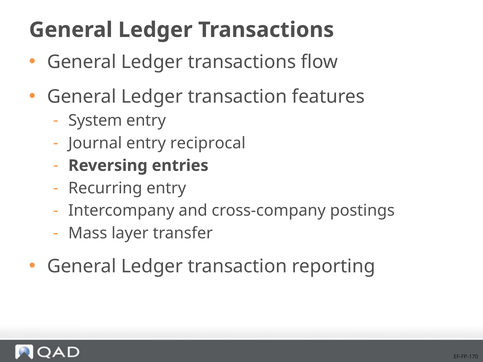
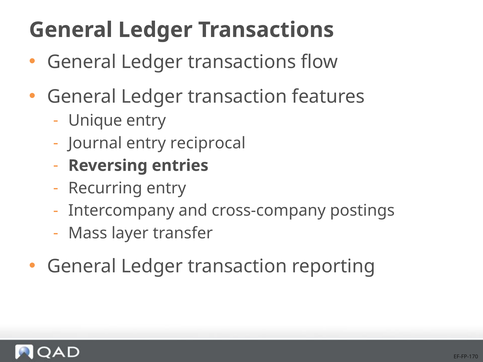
System: System -> Unique (95, 121)
